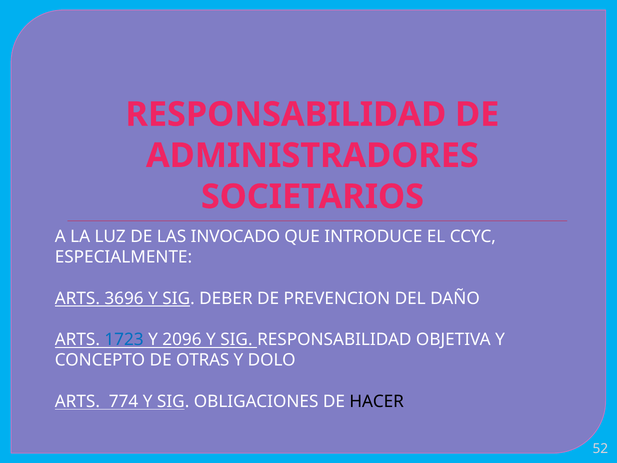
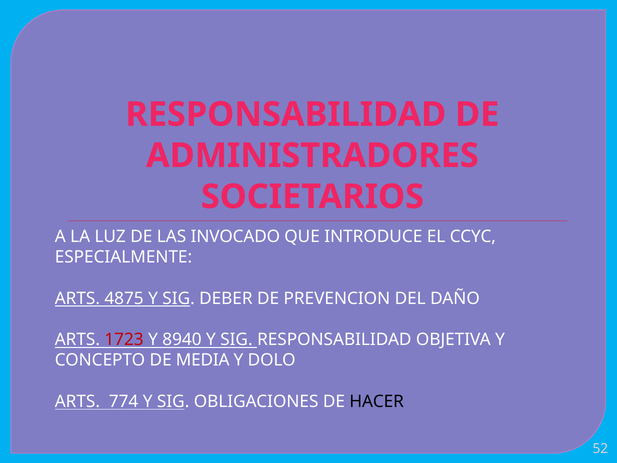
3696: 3696 -> 4875 (124, 298)
1723 colour: blue -> red (124, 339)
2096: 2096 -> 8940 (182, 339)
OTRAS: OTRAS -> MEDIA (203, 360)
